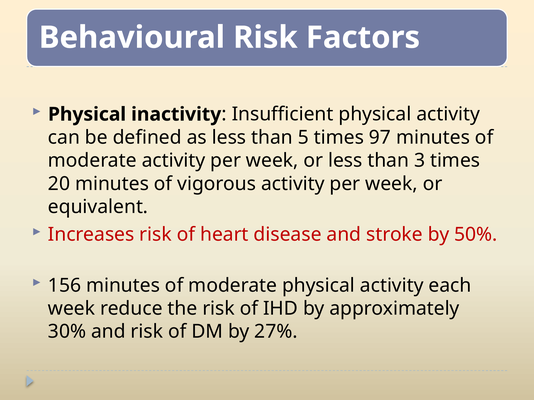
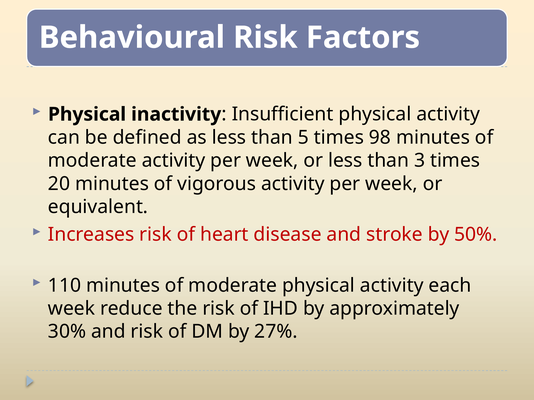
97: 97 -> 98 (380, 138)
156: 156 -> 110 (65, 286)
